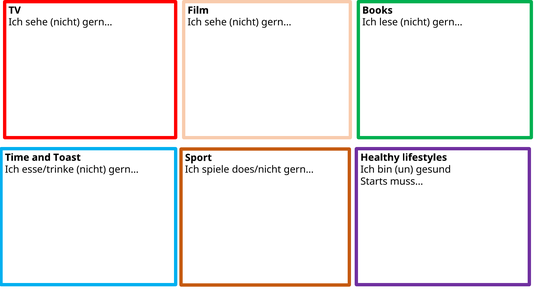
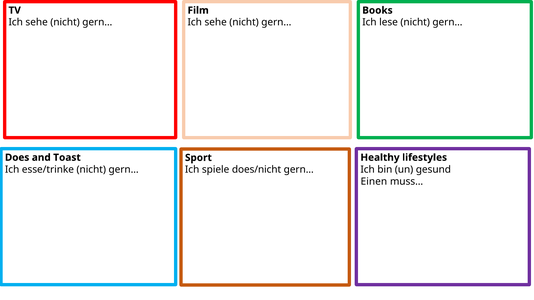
Time: Time -> Does (17, 158)
Starts: Starts -> Einen (374, 182)
